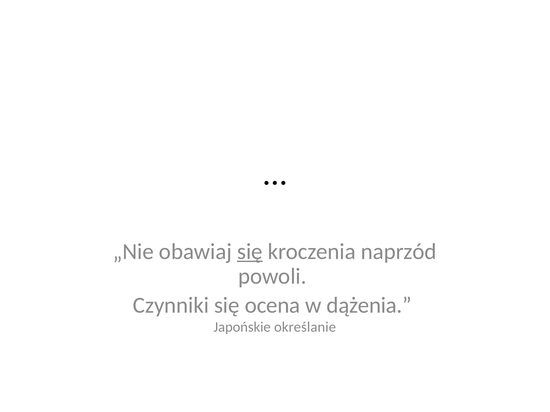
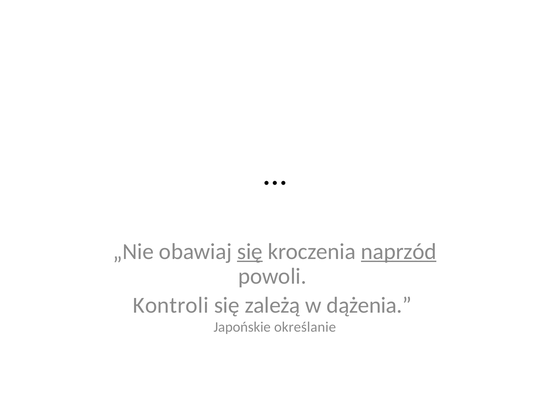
naprzód underline: none -> present (399, 252)
Czynniki: Czynniki -> Kontroli (171, 306)
ocena: ocena -> zależą (273, 306)
